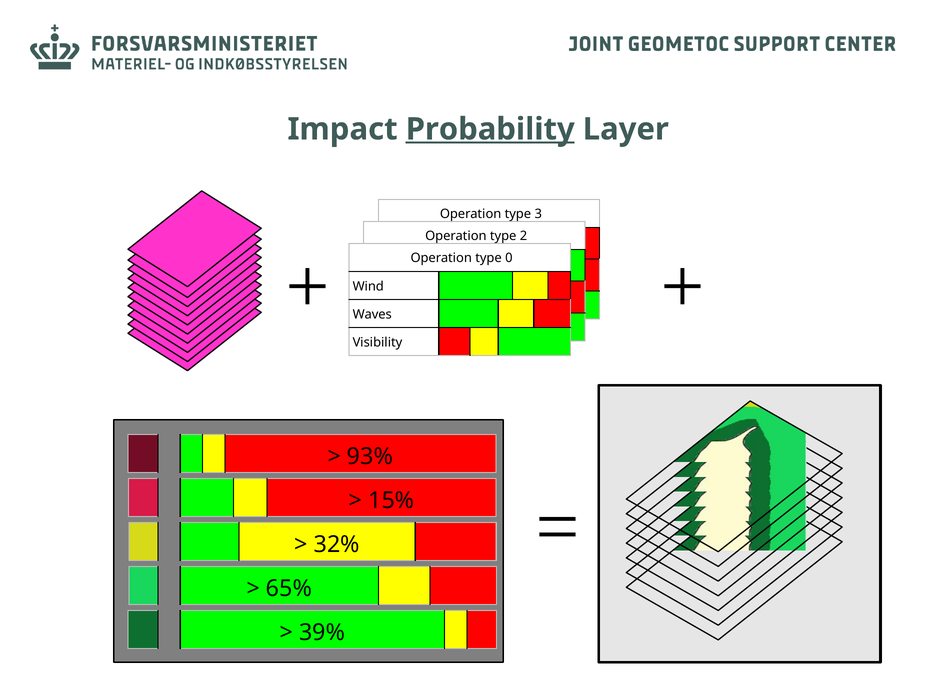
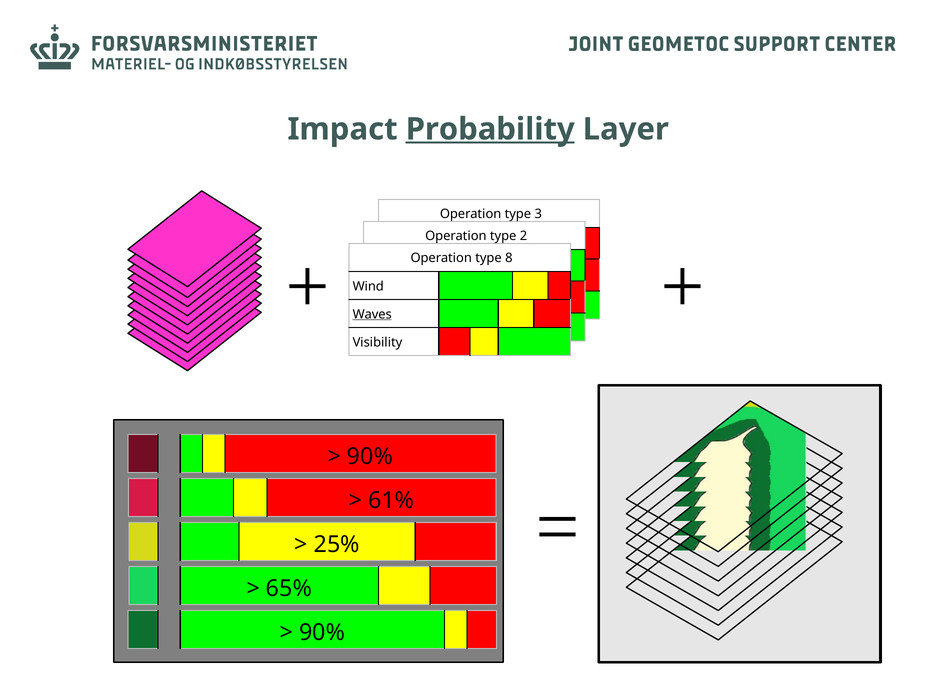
0: 0 -> 8 (509, 258)
Waves underline: none -> present (372, 314)
93%: 93% -> 90% (370, 456)
15%: 15% -> 61% (391, 500)
32%: 32% -> 25% (337, 544)
39%: 39% -> 90% (322, 632)
